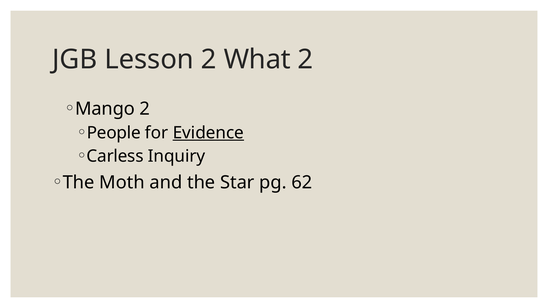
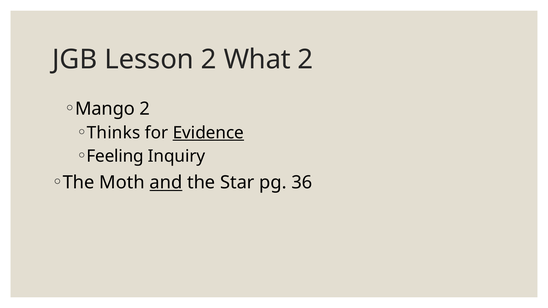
People: People -> Thinks (114, 133)
Carless: Carless -> Feeling (115, 156)
and underline: none -> present (166, 183)
62: 62 -> 36 (302, 183)
